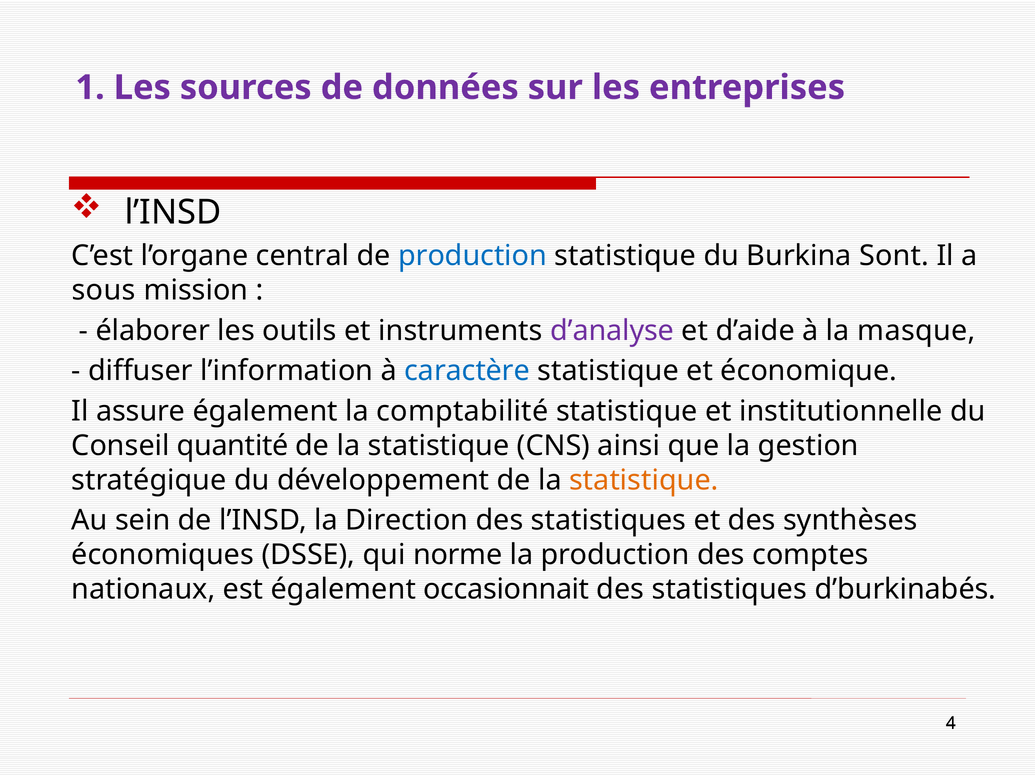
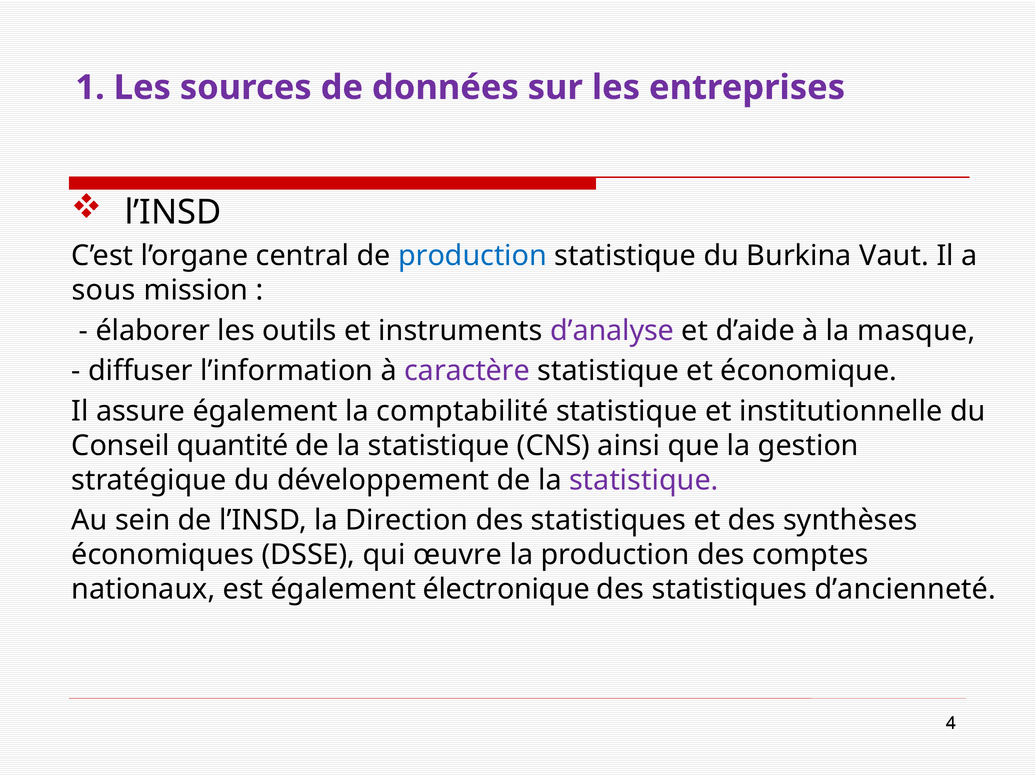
Sont: Sont -> Vaut (894, 256)
caractère colour: blue -> purple (467, 371)
statistique colour: orange -> purple (644, 480)
norme: norme -> œuvre (457, 555)
occasionnait: occasionnait -> électronique (506, 590)
d’burkinabés: d’burkinabés -> d’ancienneté (905, 590)
